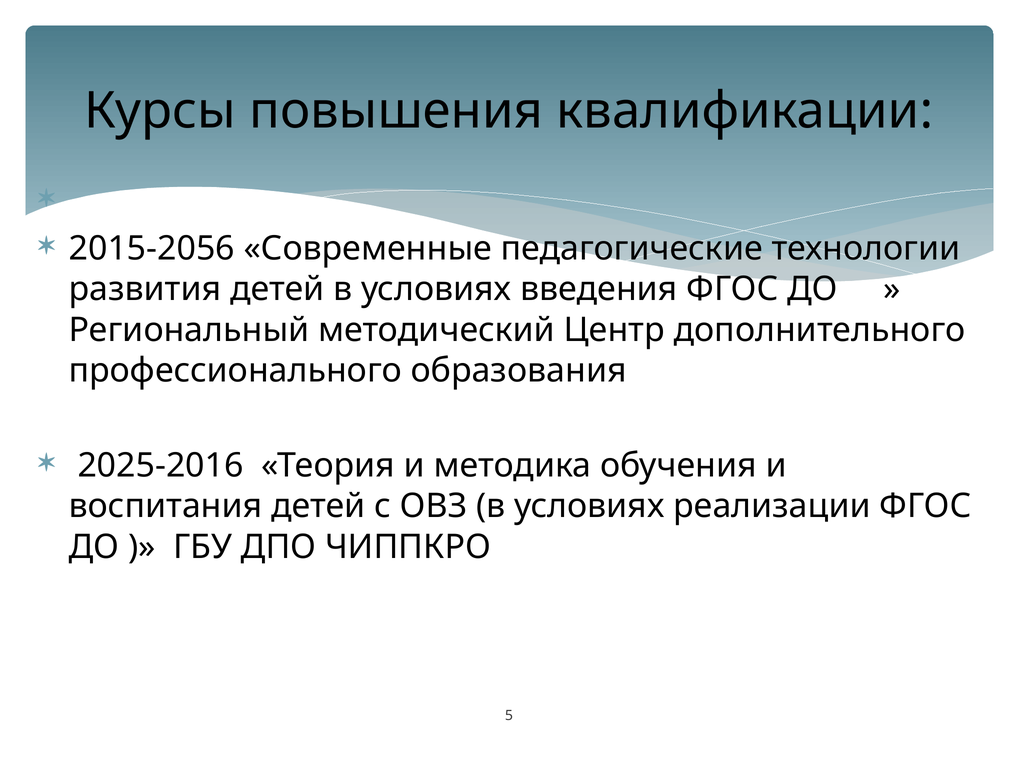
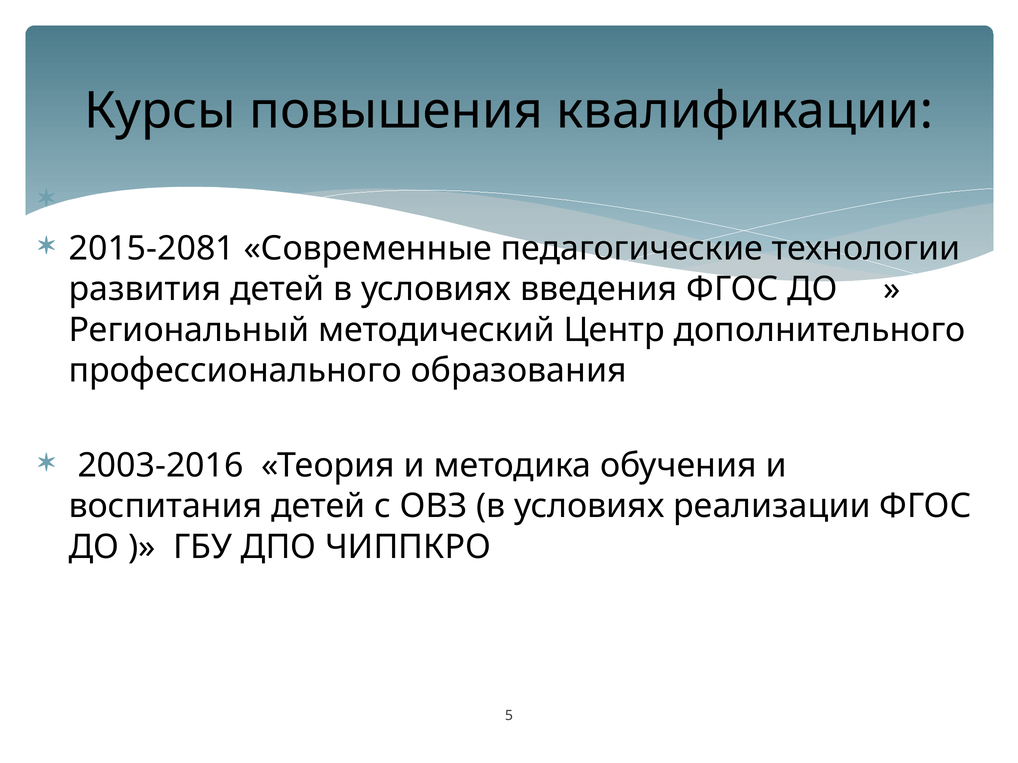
2015-2056: 2015-2056 -> 2015-2081 (152, 249)
2025-2016: 2025-2016 -> 2003-2016 (161, 466)
